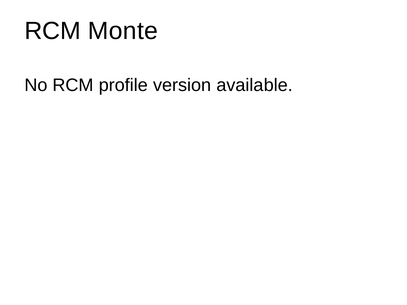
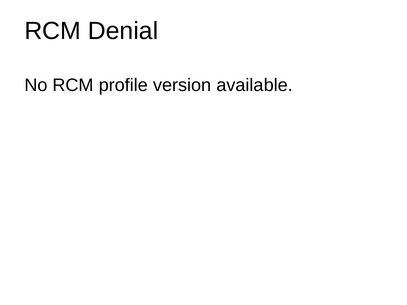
Monte: Monte -> Denial (123, 31)
